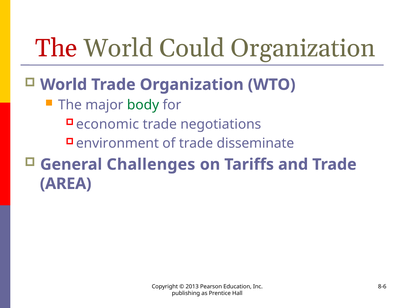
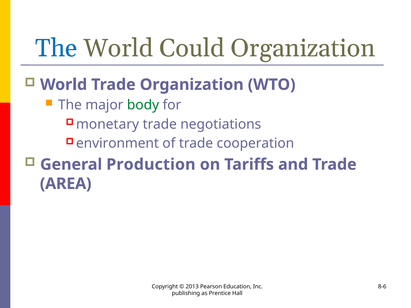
The colour: red -> blue (56, 48)
economic: economic -> monetary (108, 124)
disseminate: disseminate -> cooperation (255, 143)
Challenges: Challenges -> Production (151, 165)
